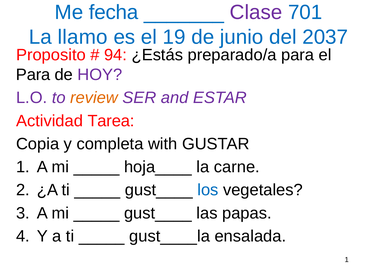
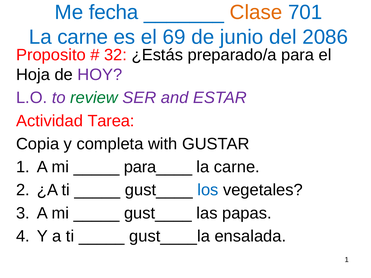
Clase colour: purple -> orange (256, 12)
llamo: llamo -> carne (83, 37)
19: 19 -> 69 (174, 37)
2037: 2037 -> 2086 (325, 37)
94: 94 -> 32 (116, 55)
Para: Para -> Hoja (33, 75)
review colour: orange -> green (94, 98)
hoja____: hoja____ -> para____ (158, 167)
